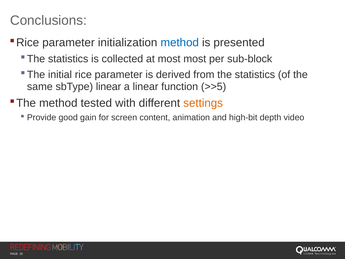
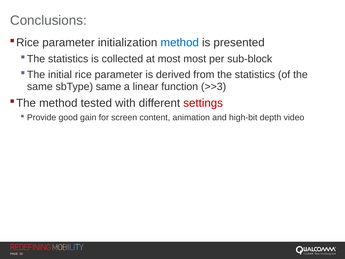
sbType linear: linear -> same (109, 86)
>>5: >>5 -> >>3 (214, 86)
settings colour: orange -> red (203, 103)
